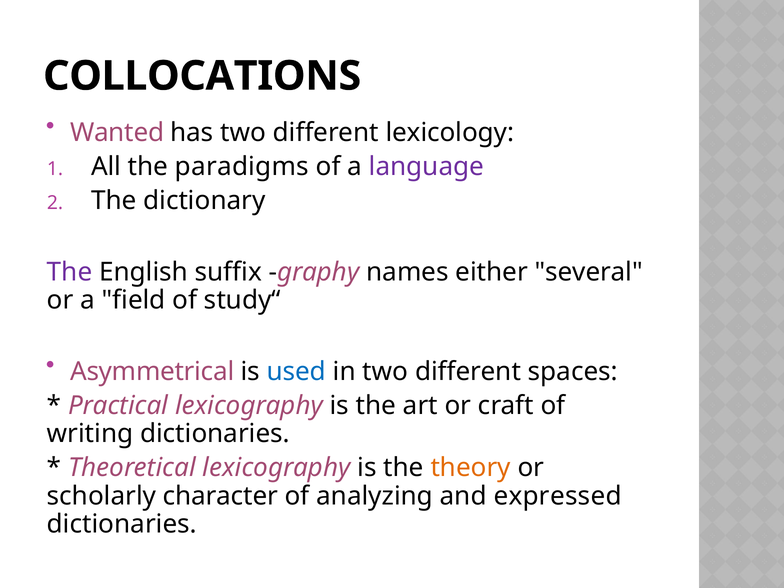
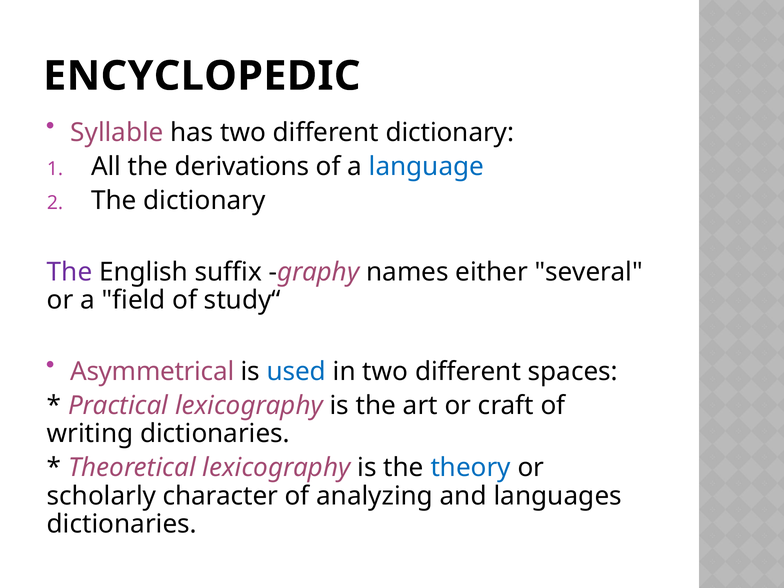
COLLOCATIONS: COLLOCATIONS -> ENCYCLOPEDIC (202, 76)
Wanted: Wanted -> Syllable (117, 132)
different lexicology: lexicology -> dictionary (450, 132)
paradigms: paradigms -> derivations (242, 167)
language colour: purple -> blue (426, 167)
theory colour: orange -> blue (471, 468)
expressed: expressed -> languages (558, 496)
